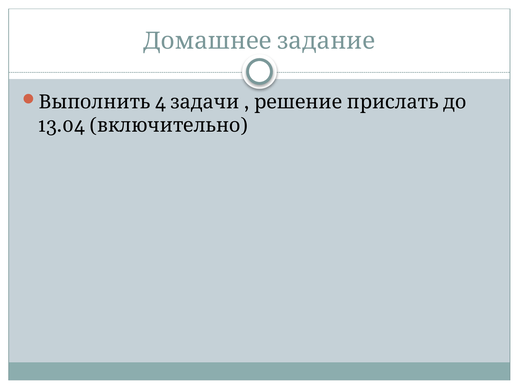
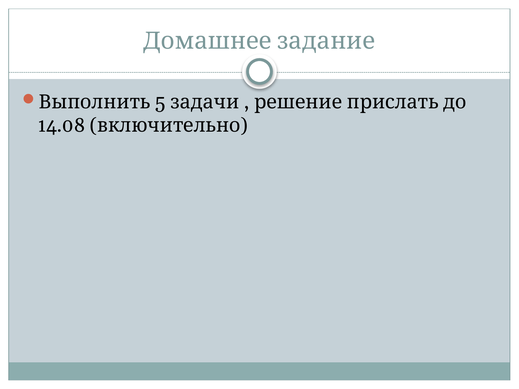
4: 4 -> 5 (160, 102)
13.04: 13.04 -> 14.08 (62, 126)
